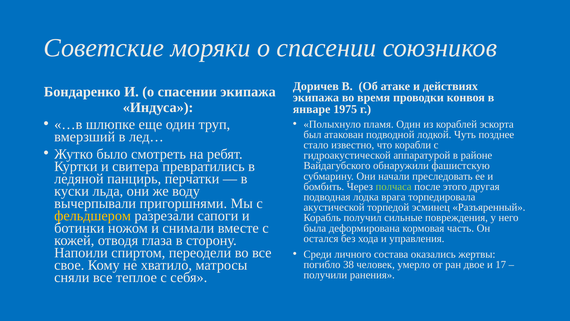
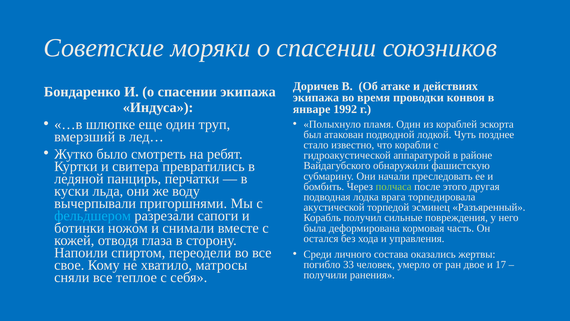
1975: 1975 -> 1992 (345, 109)
фельдшером colour: yellow -> light blue (93, 215)
38: 38 -> 33 (349, 264)
